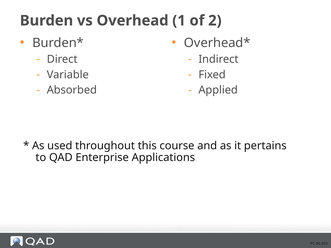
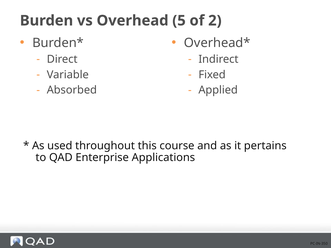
1: 1 -> 5 (179, 21)
